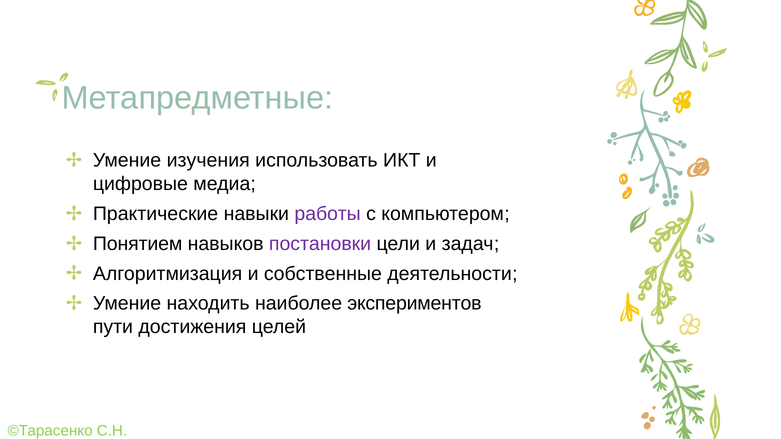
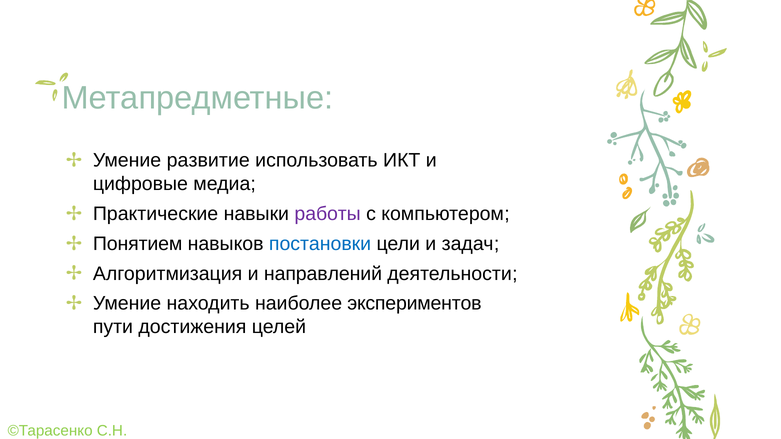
изучения: изучения -> развитие (208, 161)
постановки colour: purple -> blue (320, 244)
собственные: собственные -> направлений (323, 274)
